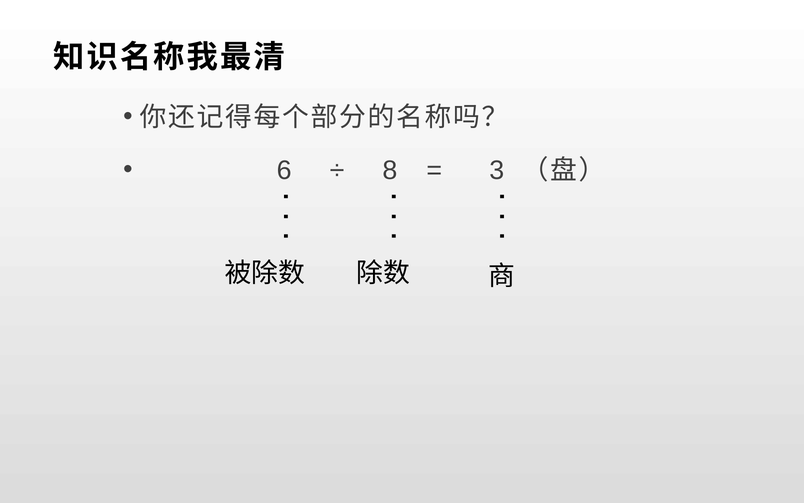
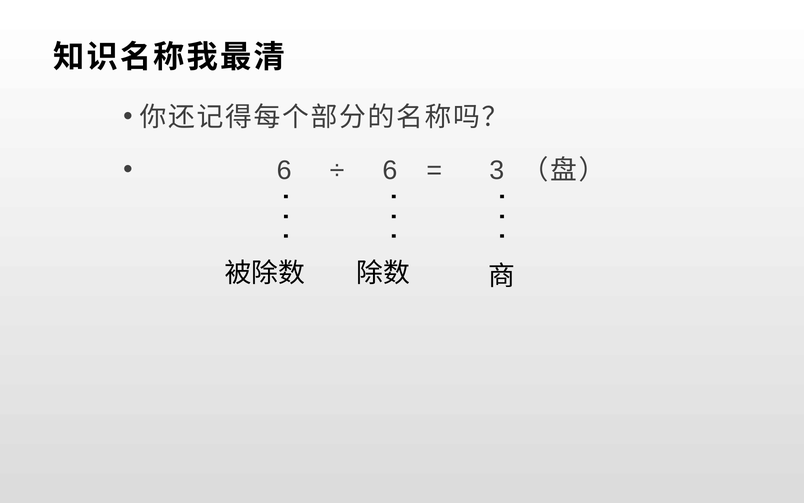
8: 8 -> 6 (390, 170)
